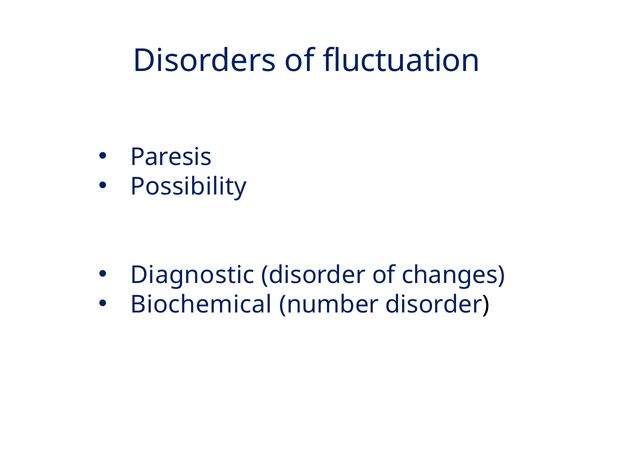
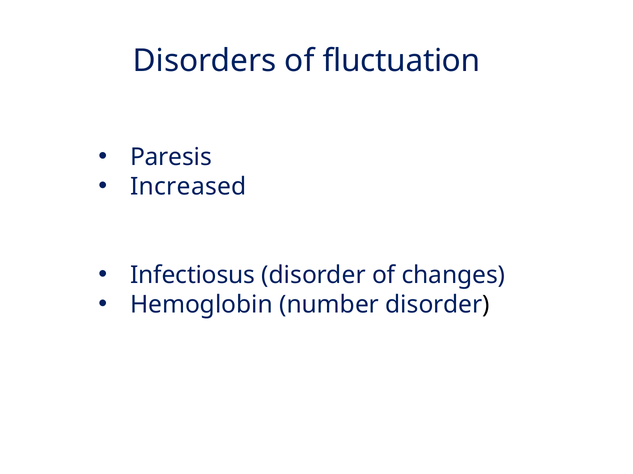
Possibility: Possibility -> Increased (188, 187)
Diagnostic: Diagnostic -> Infectiosus (193, 276)
Biochemical: Biochemical -> Hemoglobin (201, 305)
